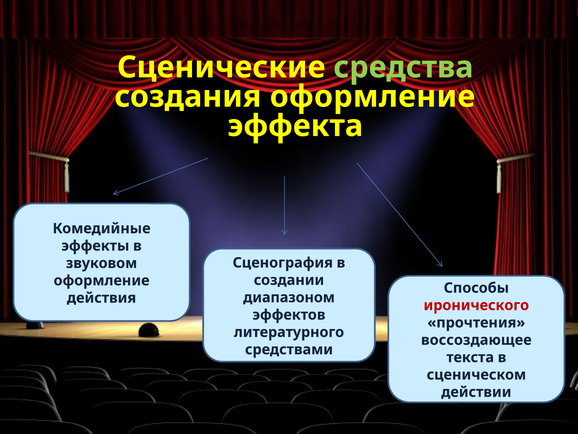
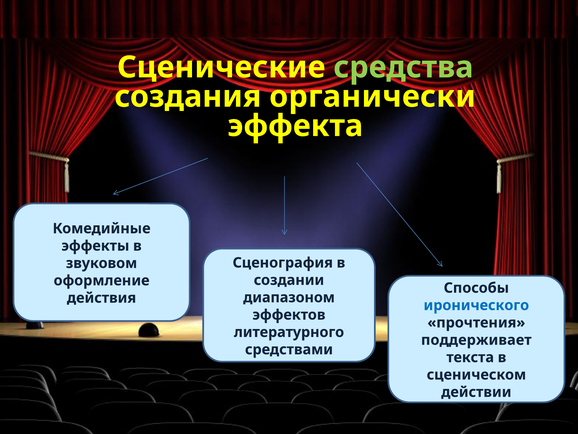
создания оформление: оформление -> органически (373, 97)
иронического colour: red -> blue (476, 305)
воссоздающее: воссоздающее -> поддерживает (476, 340)
